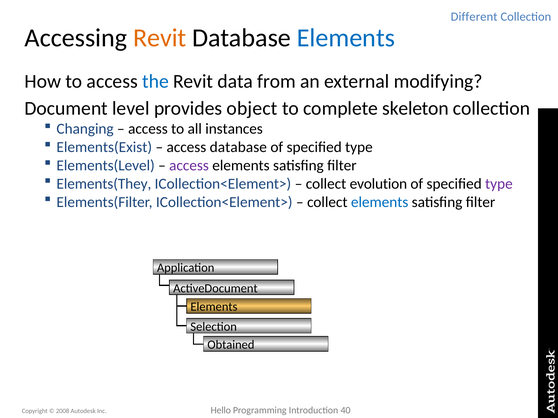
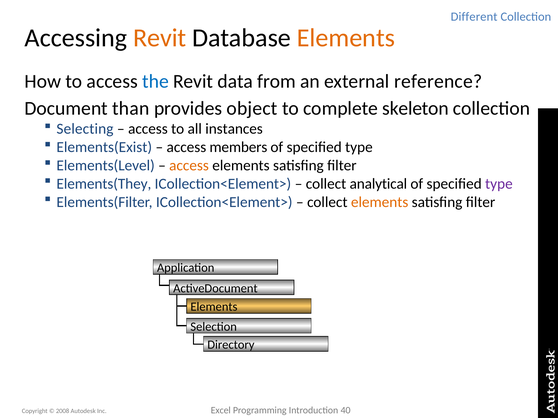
Elements colour: blue -> orange (346, 38)
modifying: modifying -> reference (438, 82)
level: level -> than (131, 108)
Changing: Changing -> Selecting (85, 129)
access database: database -> members (238, 147)
access colour: purple -> orange (189, 166)
evolution: evolution -> analytical (378, 184)
elements colour: blue -> orange (380, 202)
Obtained: Obtained -> Directory (231, 345)
Hello: Hello -> Excel (221, 411)
